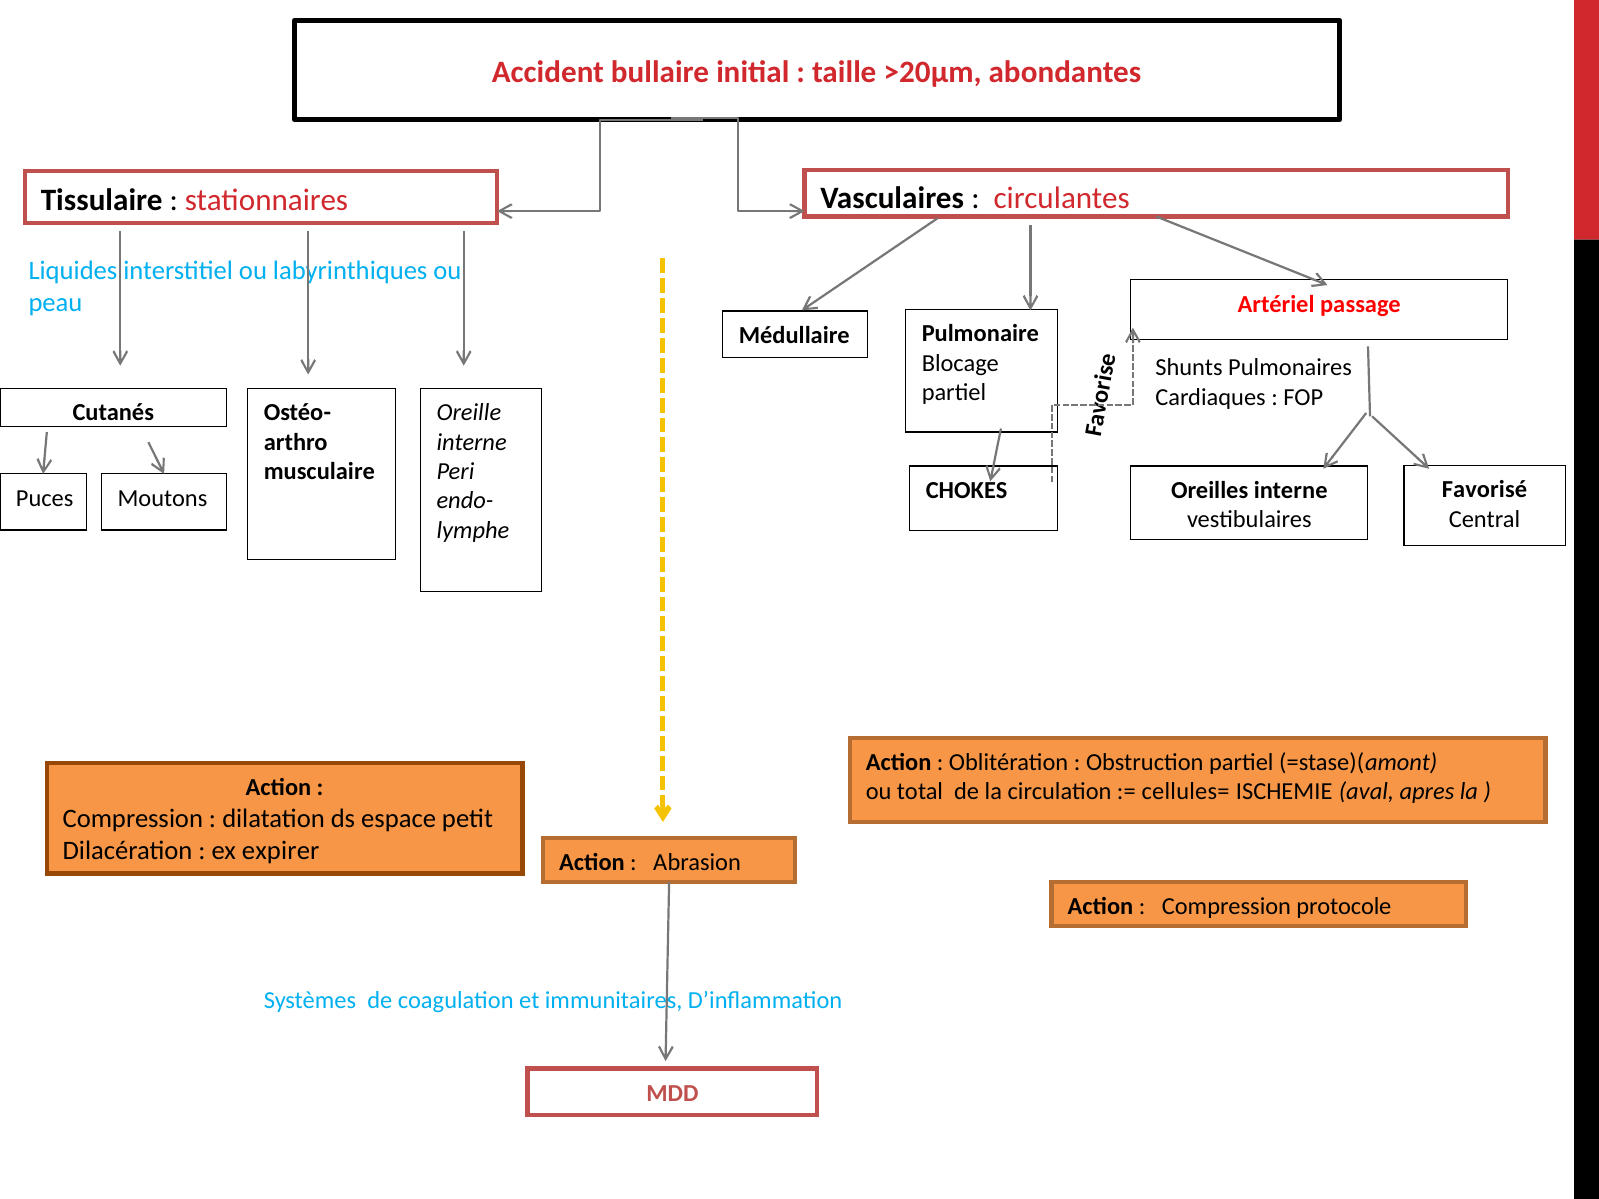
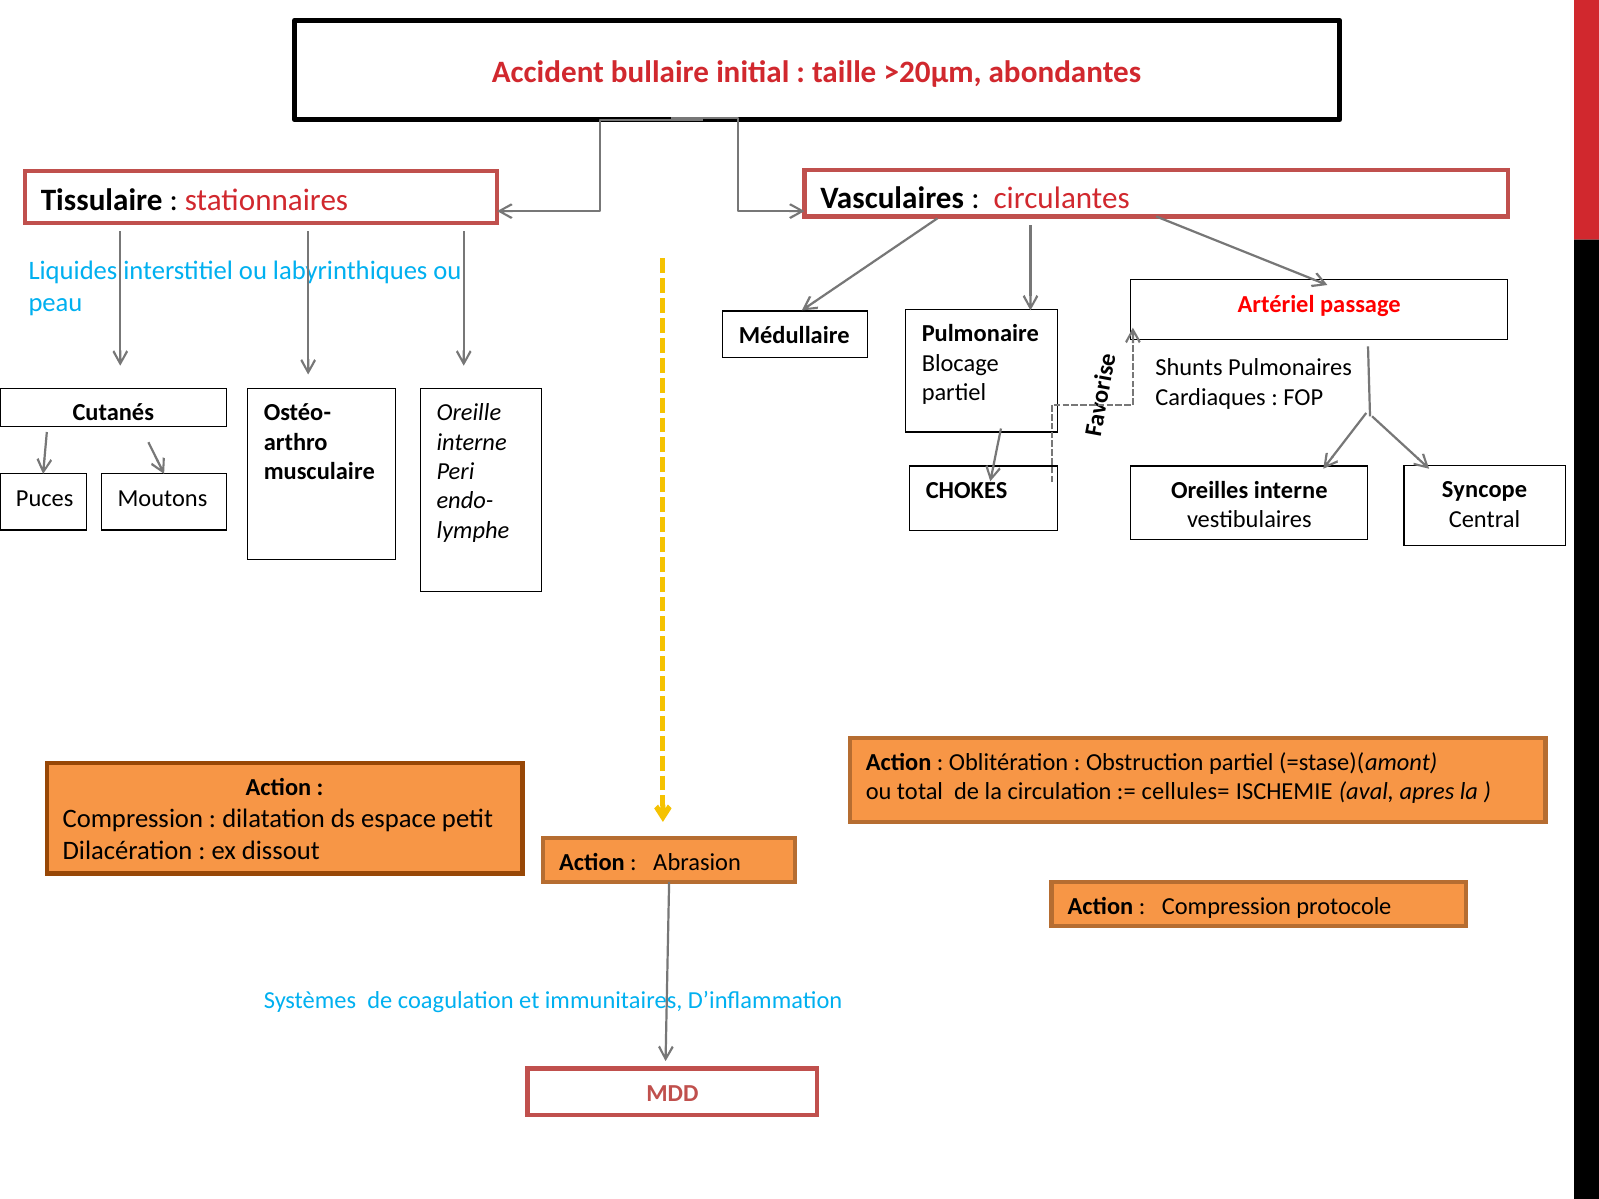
Favorisé: Favorisé -> Syncope (1485, 490)
expirer: expirer -> dissout (281, 850)
